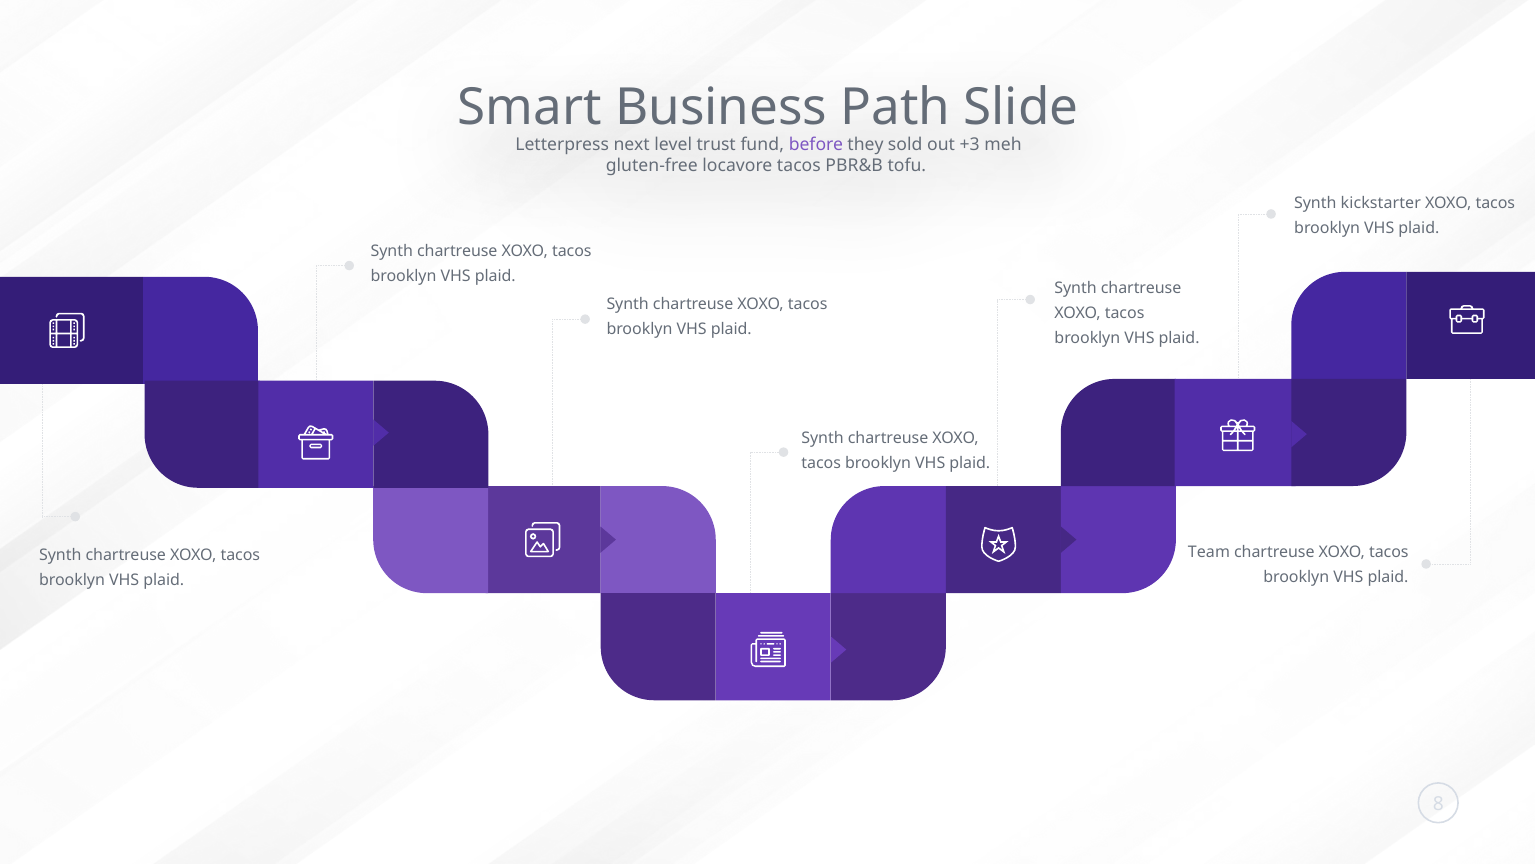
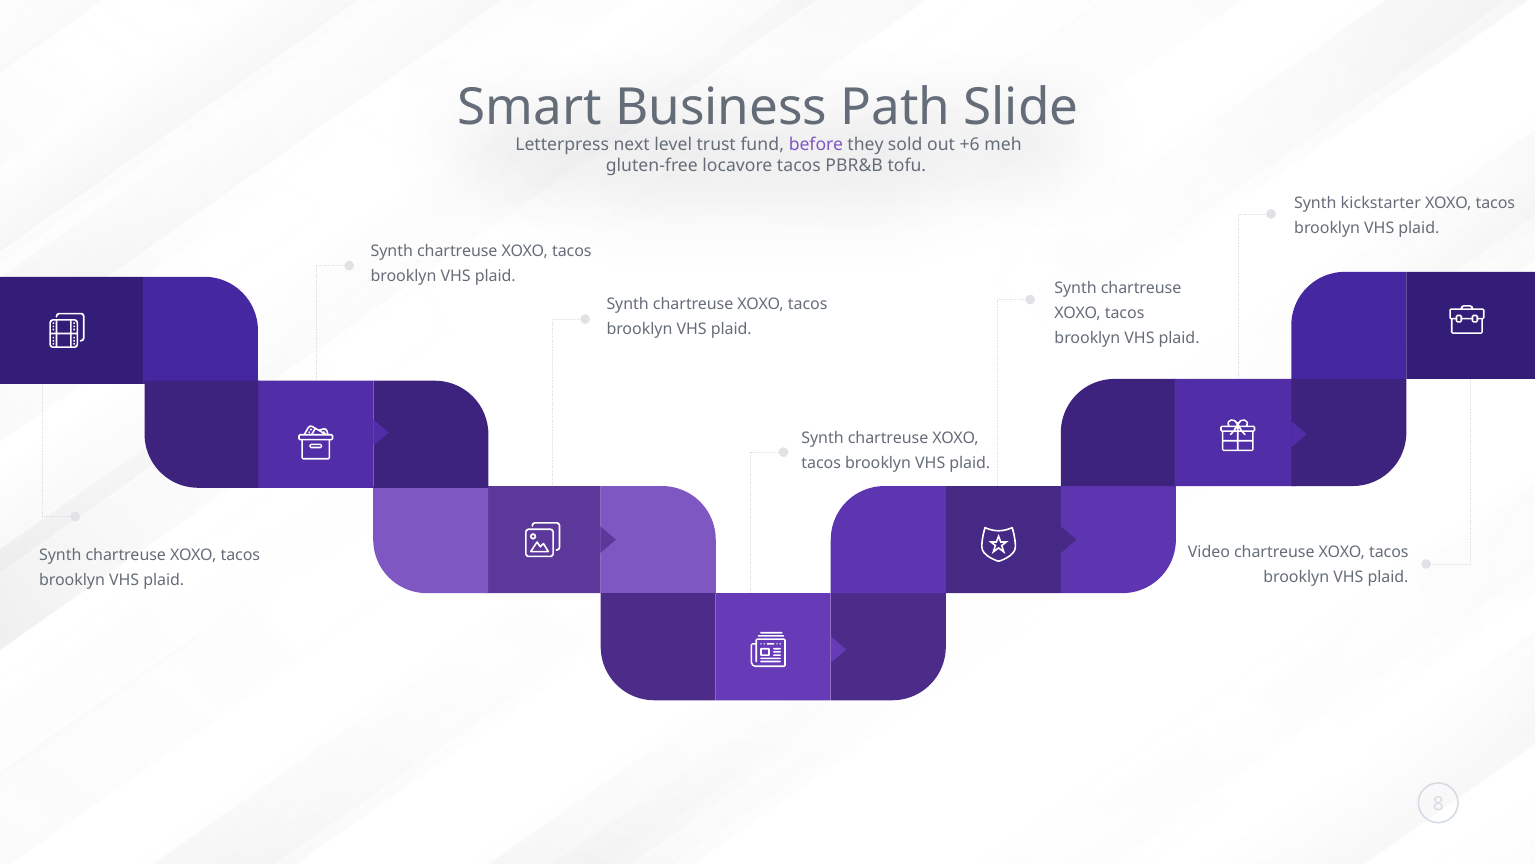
+3: +3 -> +6 (970, 145)
Team: Team -> Video (1209, 551)
